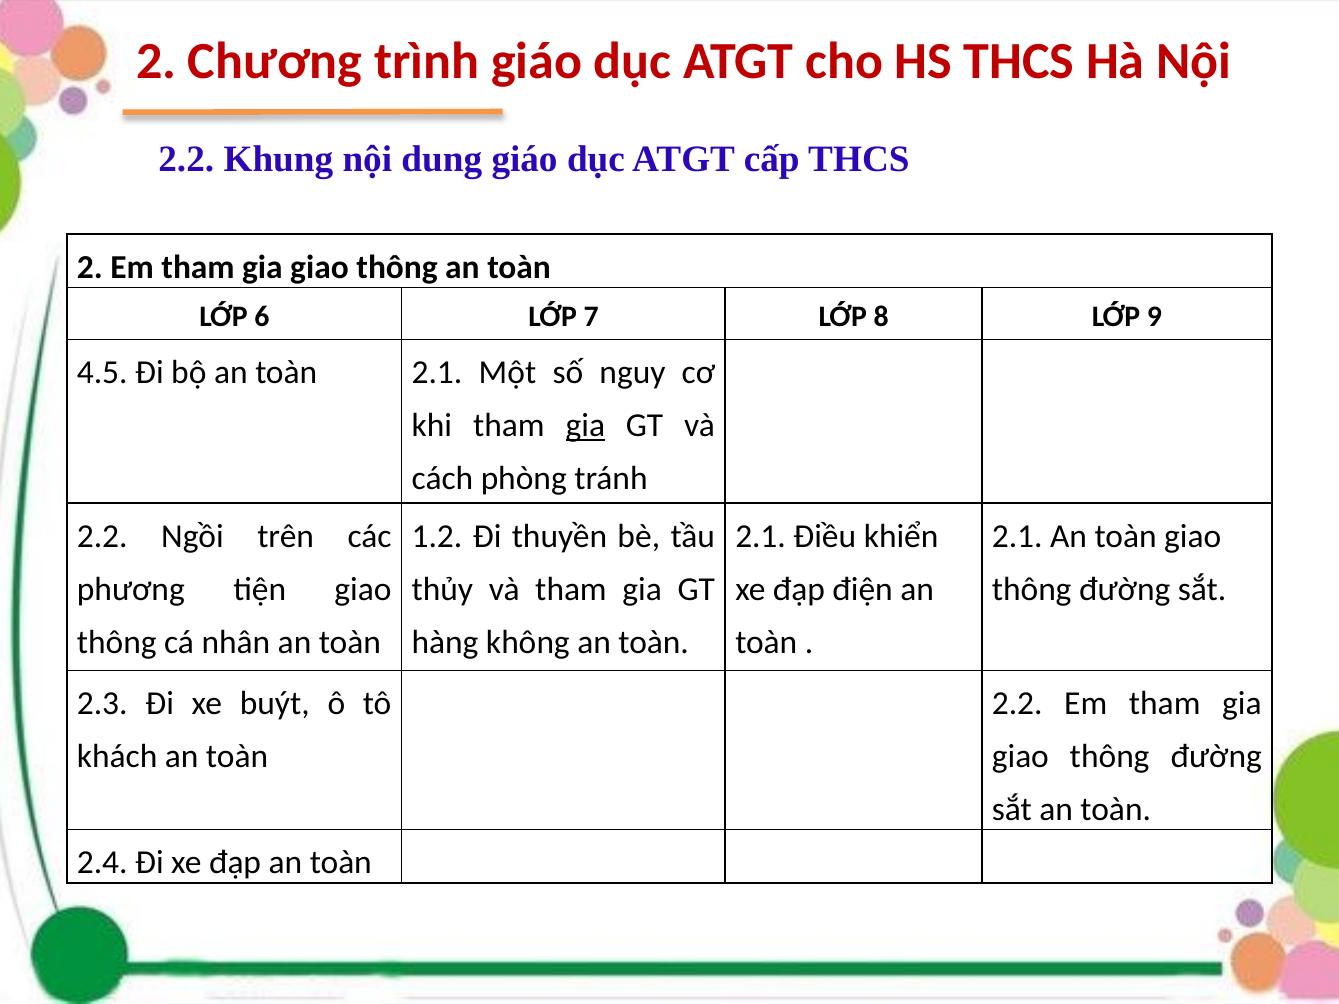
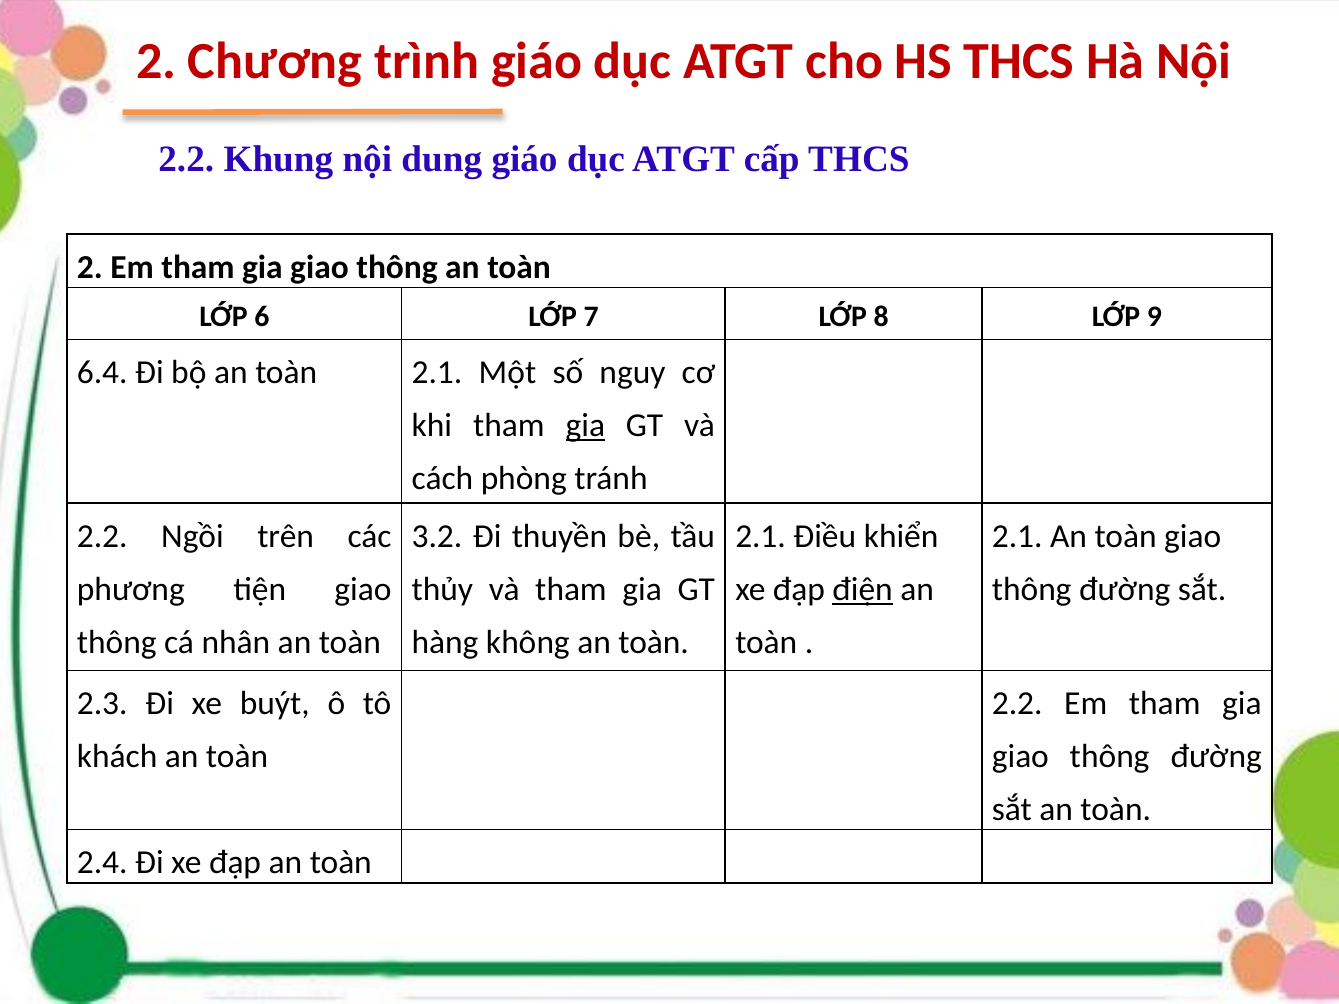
4.5: 4.5 -> 6.4 (102, 373)
1.2: 1.2 -> 3.2 (437, 536)
điện underline: none -> present (863, 589)
